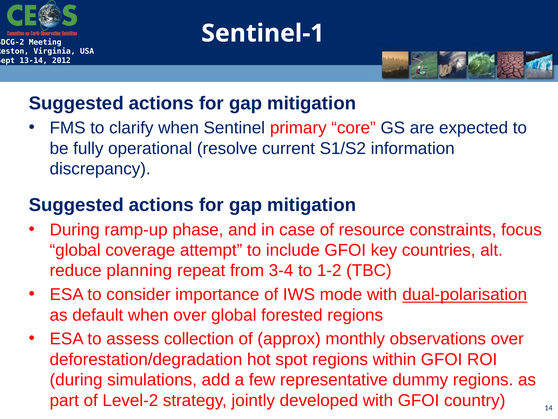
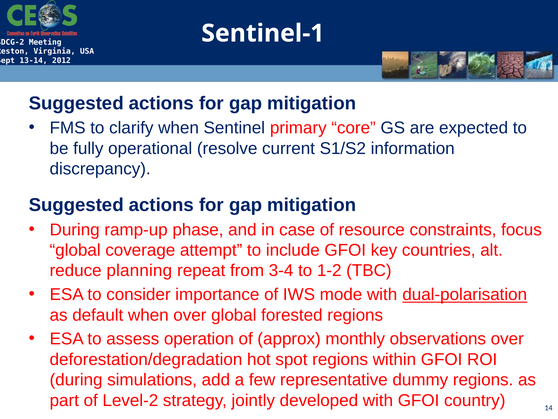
collection: collection -> operation (199, 339)
